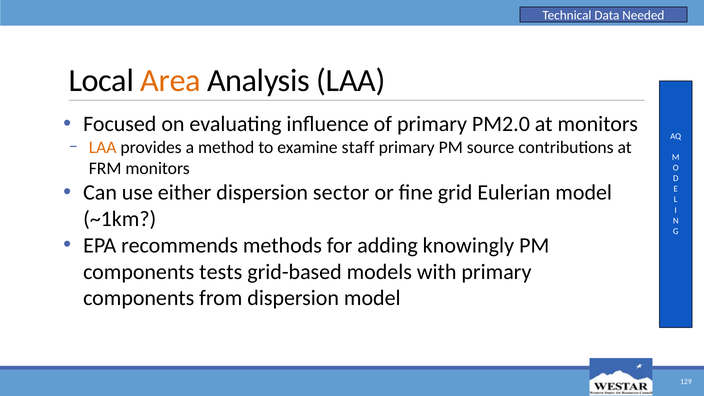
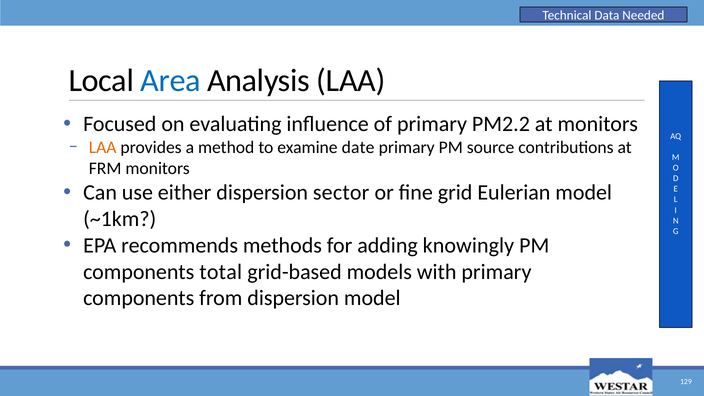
Area colour: orange -> blue (171, 80)
PM2.0: PM2.0 -> PM2.2 (501, 124)
staff: staff -> date (358, 147)
tests: tests -> total (221, 272)
